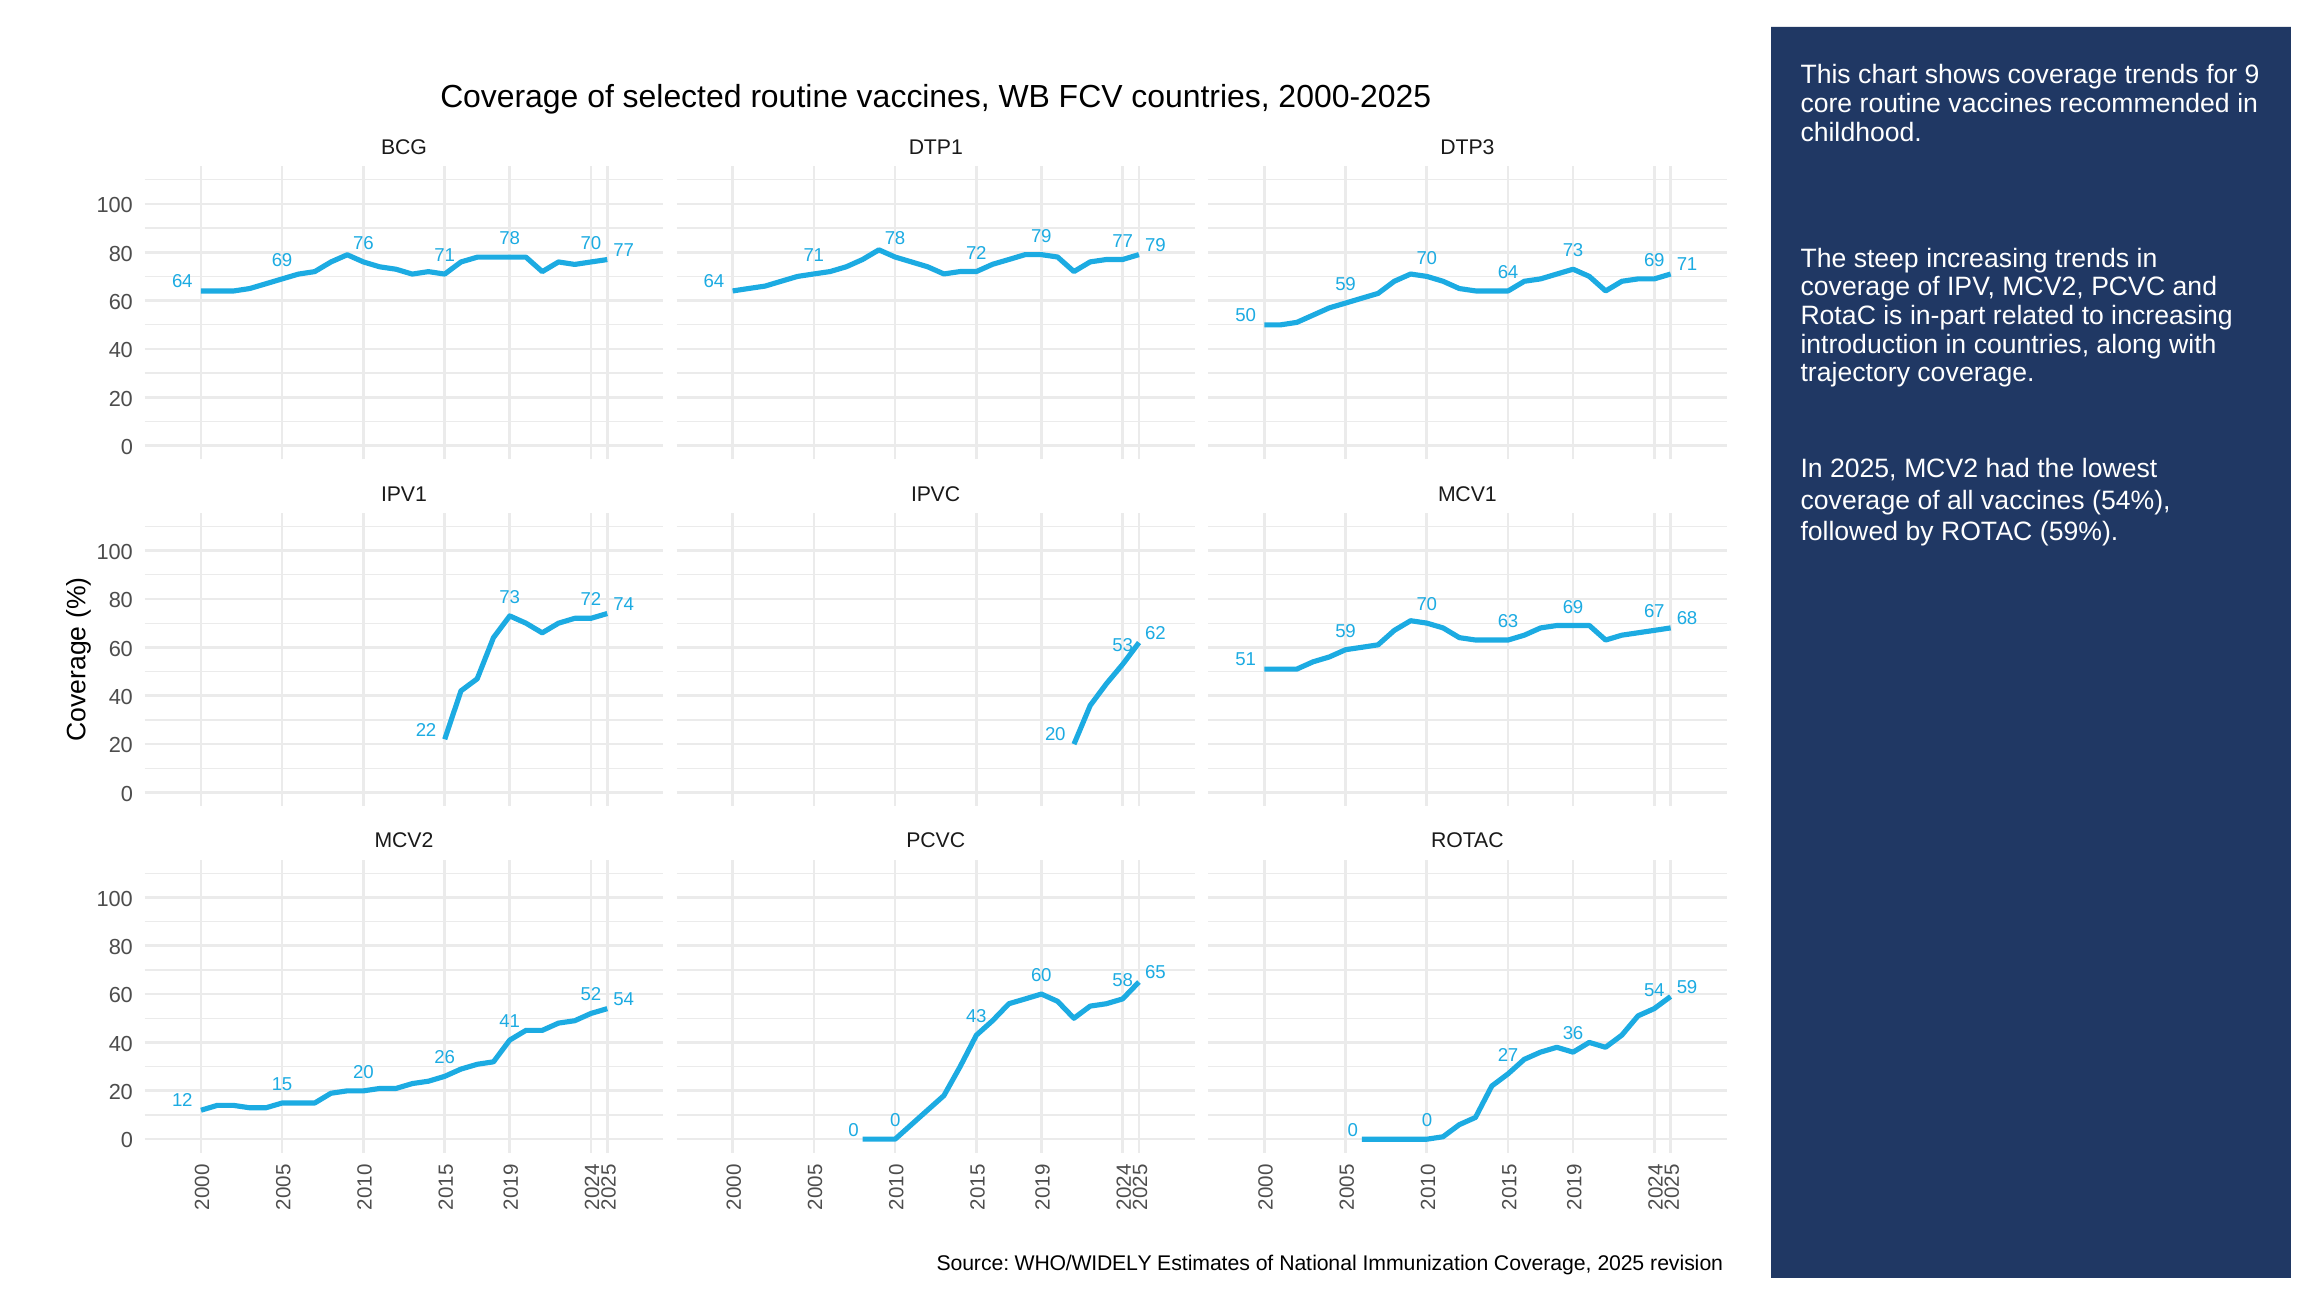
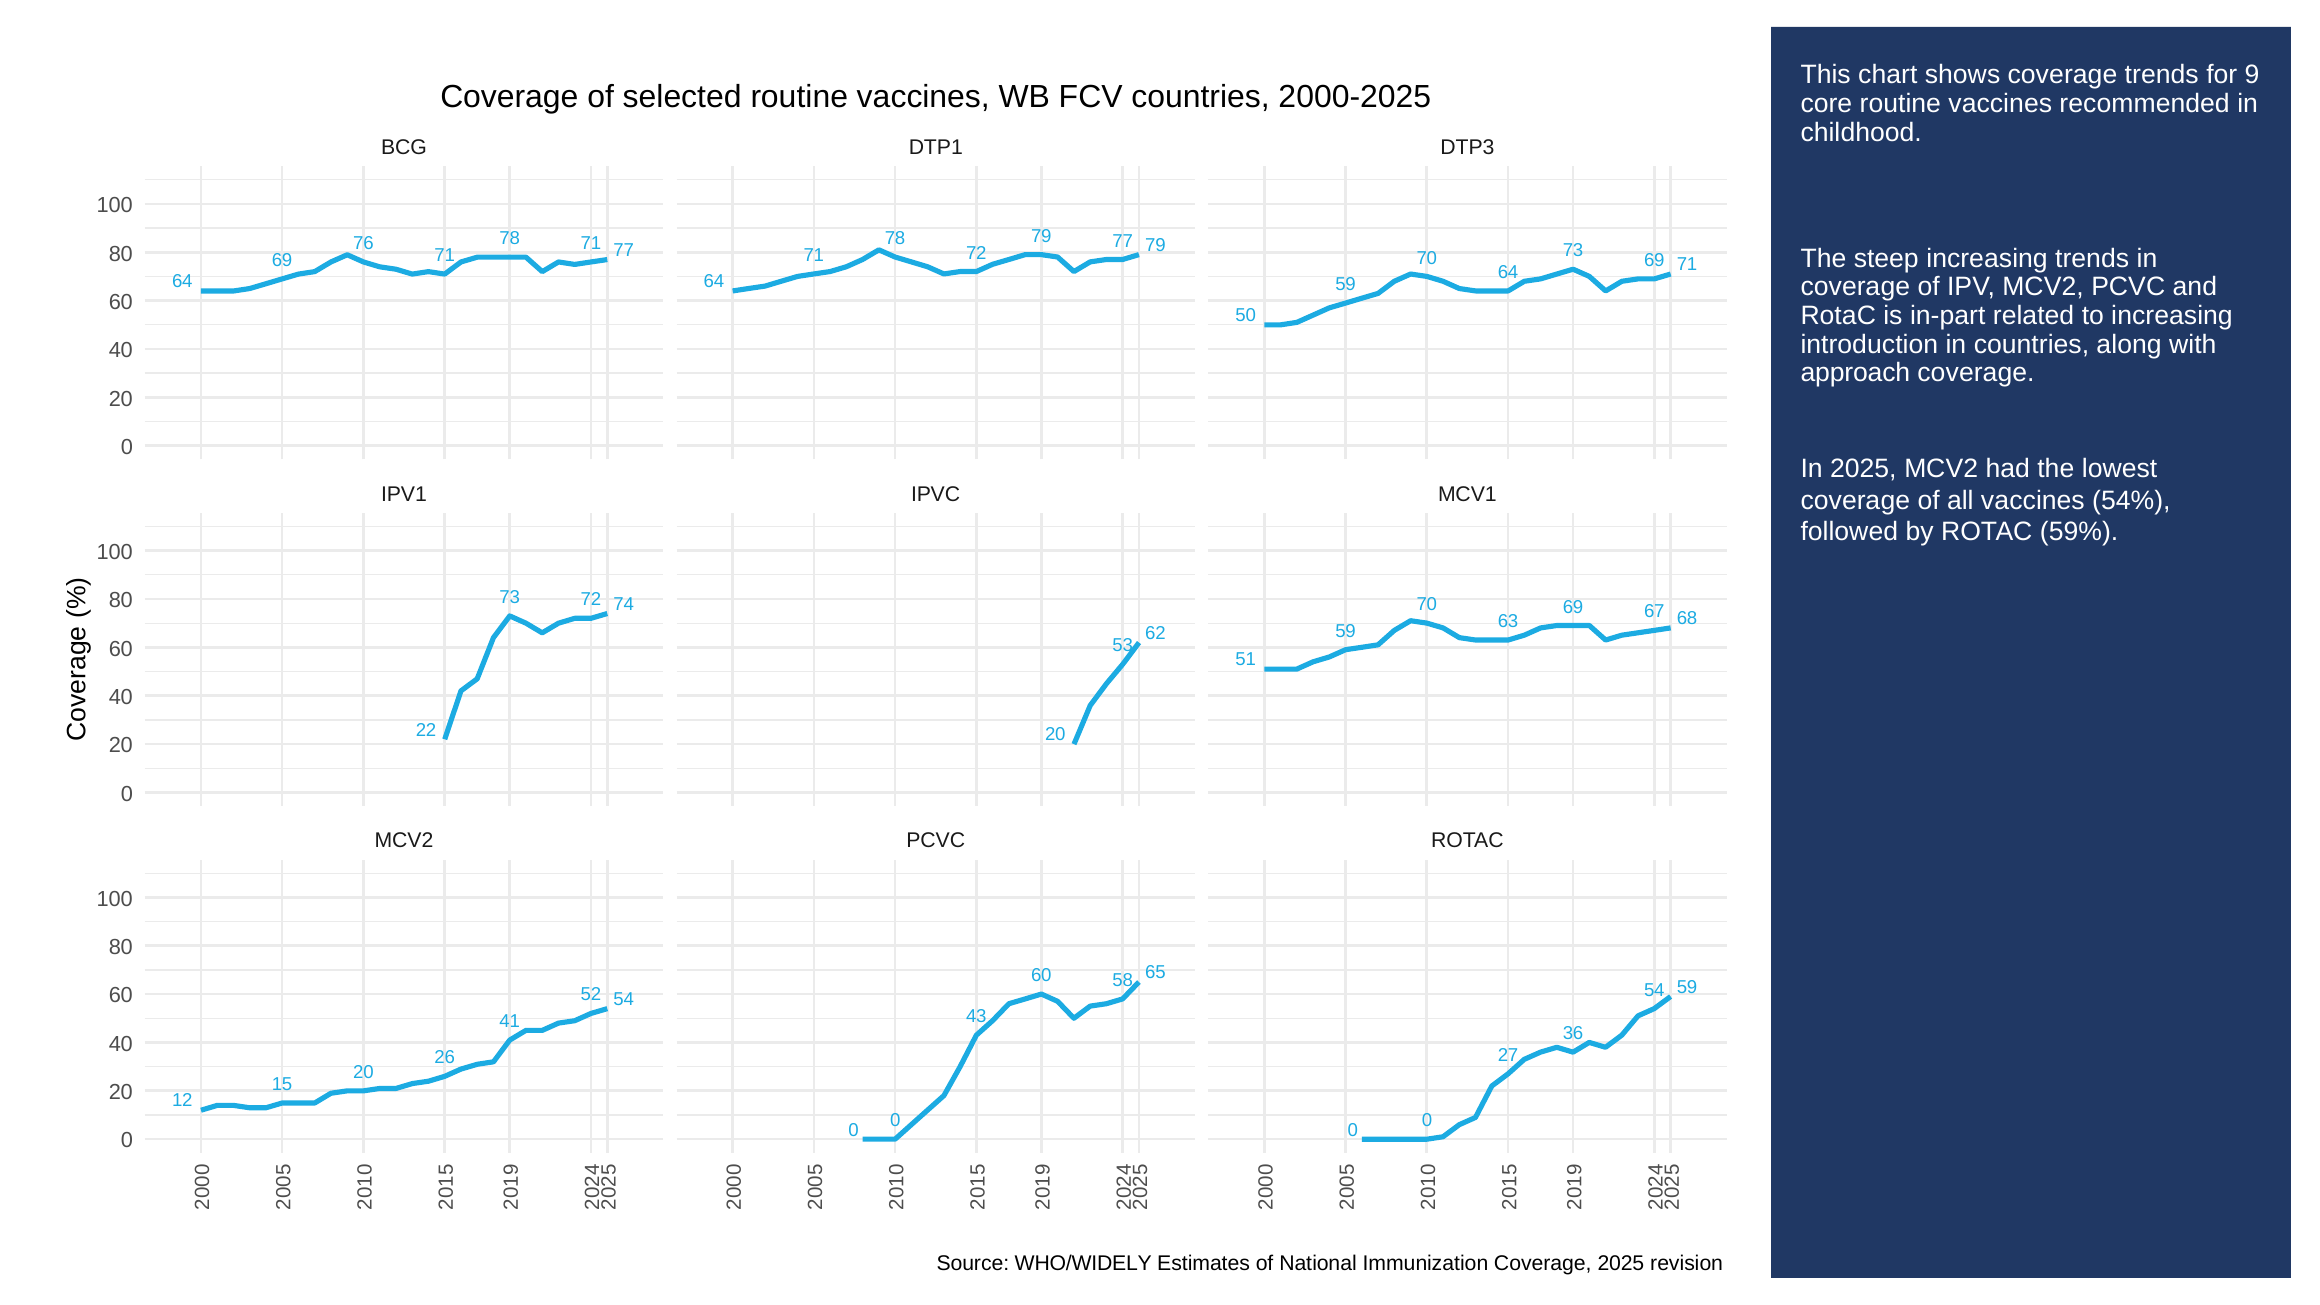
78 70: 70 -> 71 (591, 243)
trajectory: trajectory -> approach (1855, 373)
